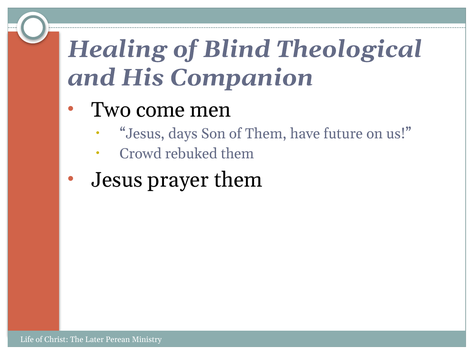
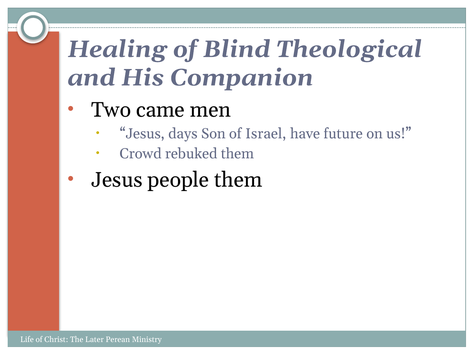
come: come -> came (161, 110)
of Them: Them -> Israel (266, 134)
prayer: prayer -> people (178, 180)
